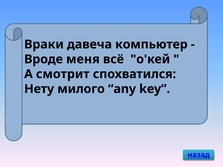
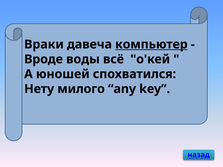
компьютер underline: none -> present (151, 44)
меня: меня -> воды (83, 59)
смотрит: смотрит -> юношей (63, 74)
